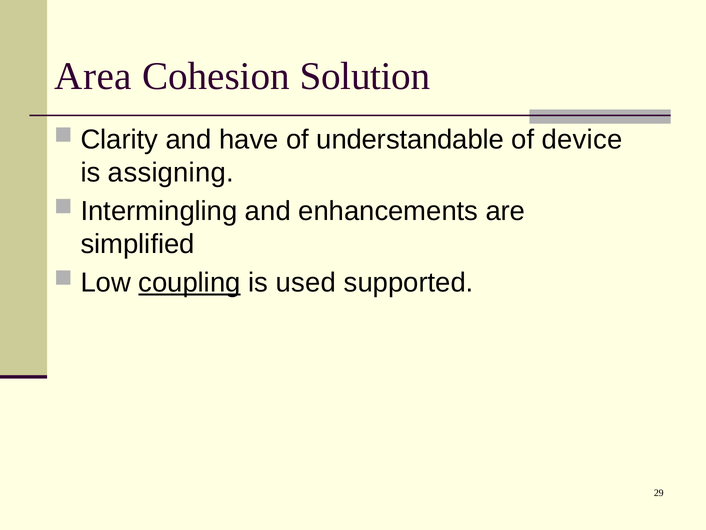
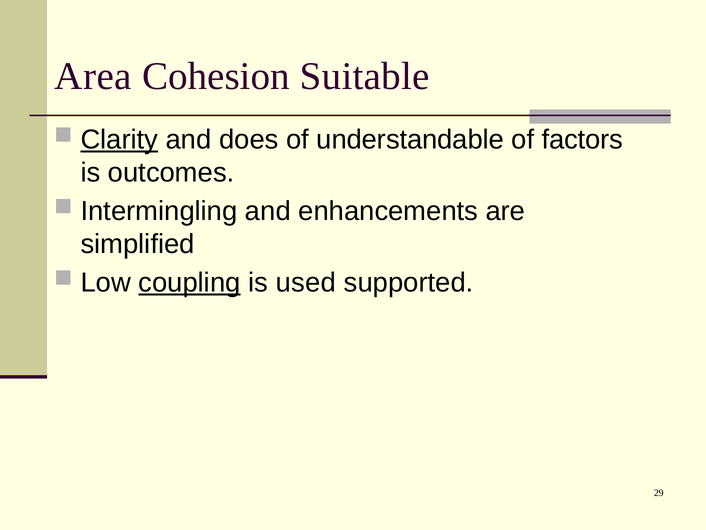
Solution: Solution -> Suitable (365, 76)
Clarity underline: none -> present (119, 140)
have: have -> does (249, 140)
device: device -> factors (582, 140)
assigning: assigning -> outcomes (171, 173)
